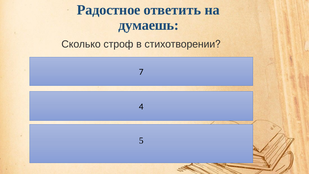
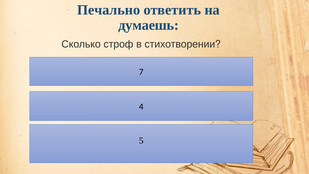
Радостное: Радостное -> Печально (109, 10)
